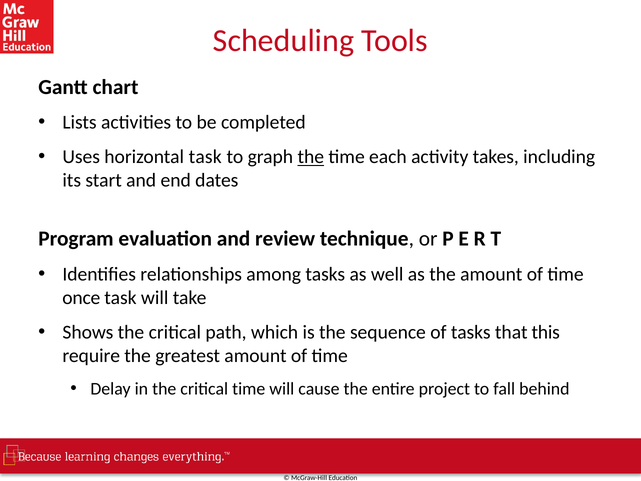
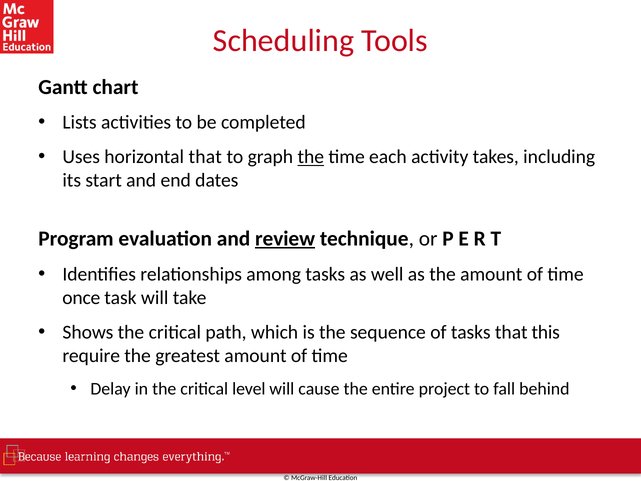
horizontal task: task -> that (205, 157)
review underline: none -> present (285, 239)
critical time: time -> level (249, 389)
